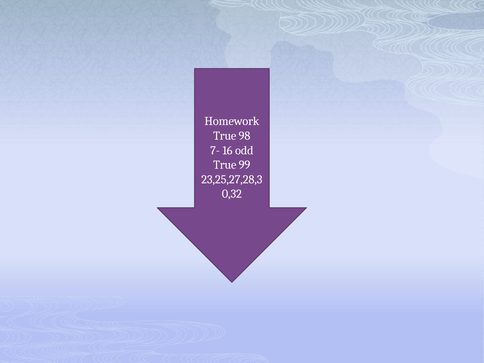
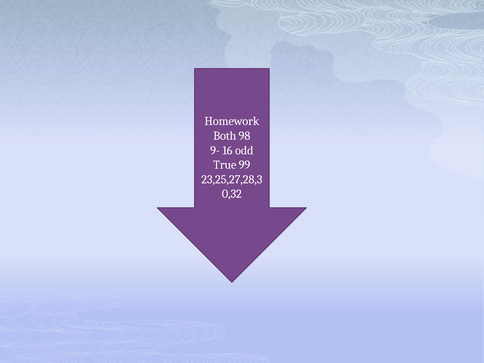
True: True -> Both (225, 136)
7-: 7- -> 9- (215, 150)
